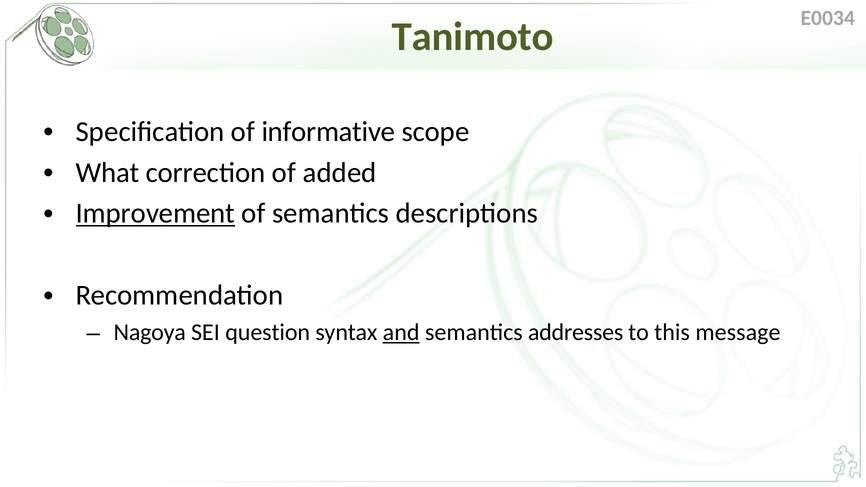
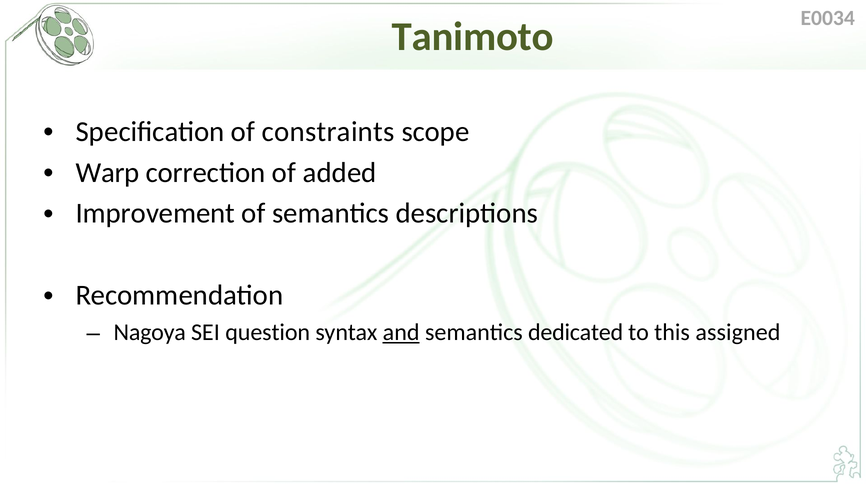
informative: informative -> constraints (328, 132)
What: What -> Warp (108, 173)
Improvement underline: present -> none (155, 214)
addresses: addresses -> dedicated (576, 333)
message: message -> assigned (738, 333)
